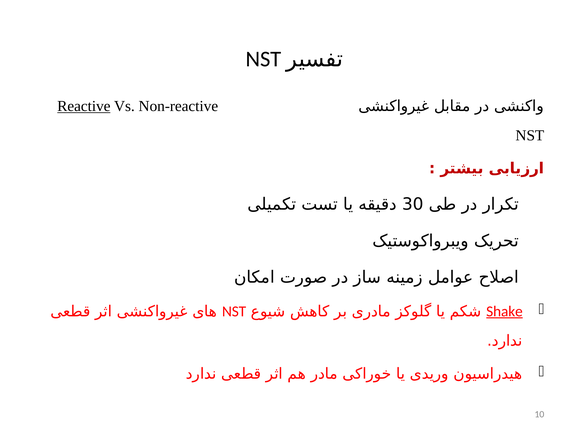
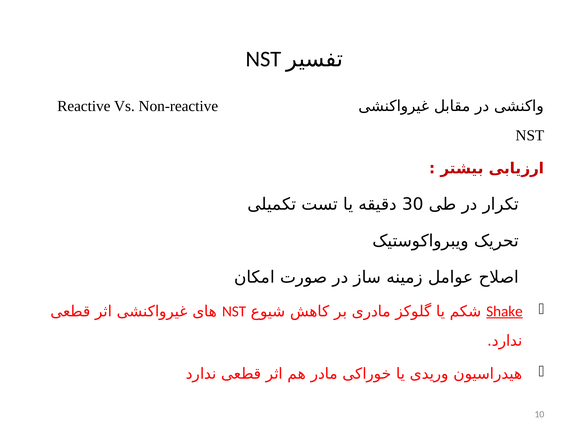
Reactive underline: present -> none (84, 106)
